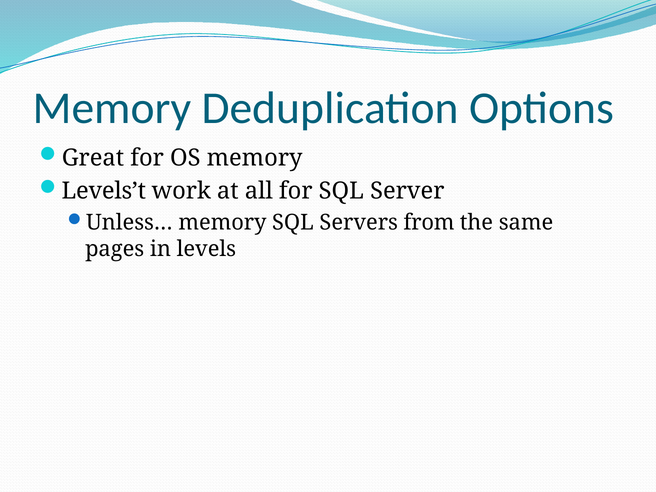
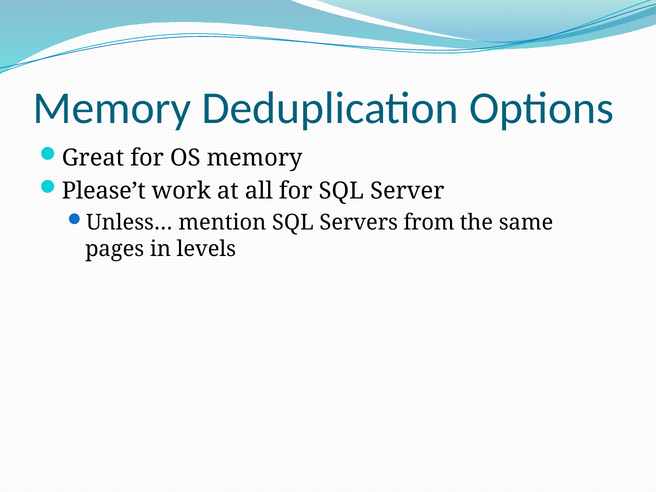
Levels’t: Levels’t -> Please’t (104, 191)
Unless… memory: memory -> mention (222, 223)
